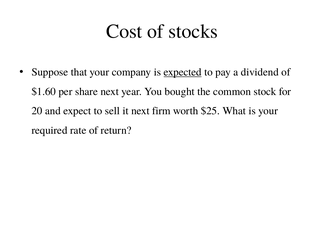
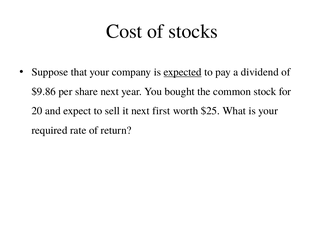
$1.60: $1.60 -> $9.86 (44, 91)
firm: firm -> first (161, 111)
